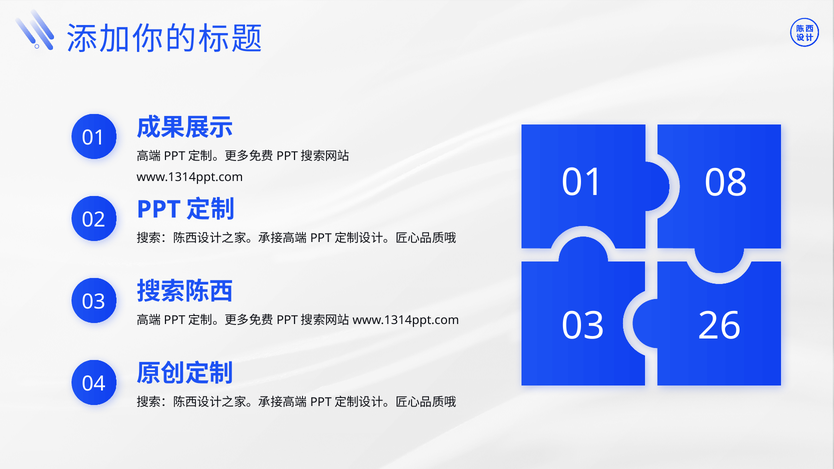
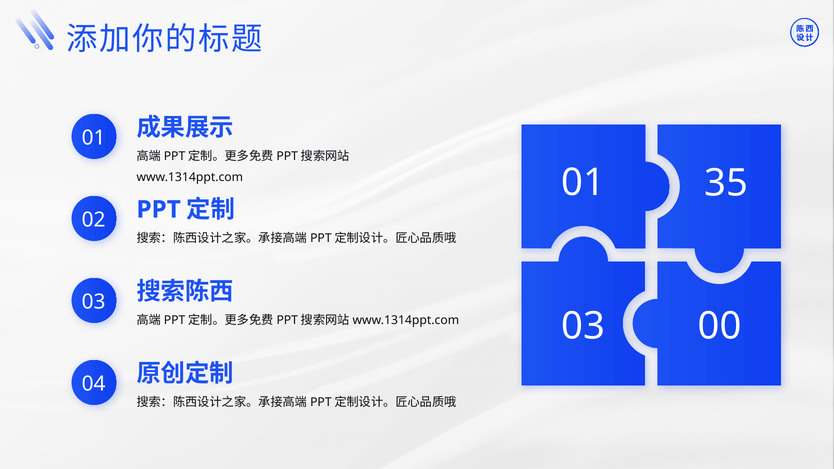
08: 08 -> 35 (726, 183)
26: 26 -> 00 (720, 326)
